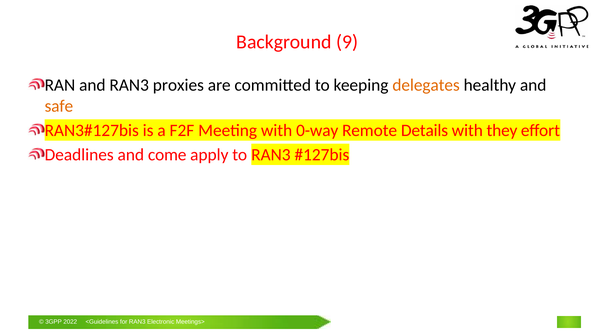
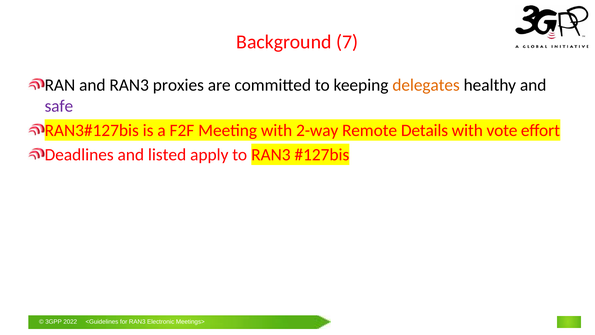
9: 9 -> 7 (347, 42)
safe colour: orange -> purple (59, 106)
0-way: 0-way -> 2-way (317, 130)
they: they -> vote (502, 130)
come: come -> listed (167, 155)
